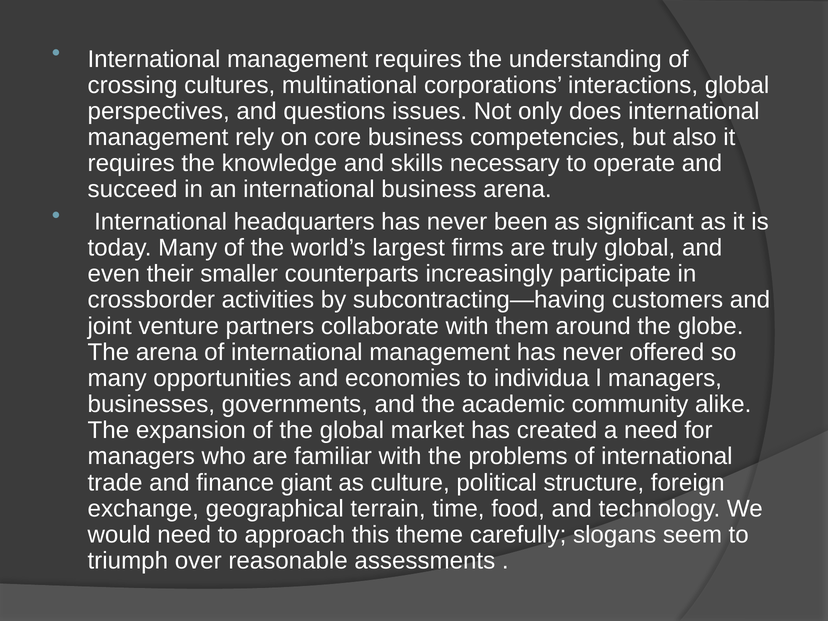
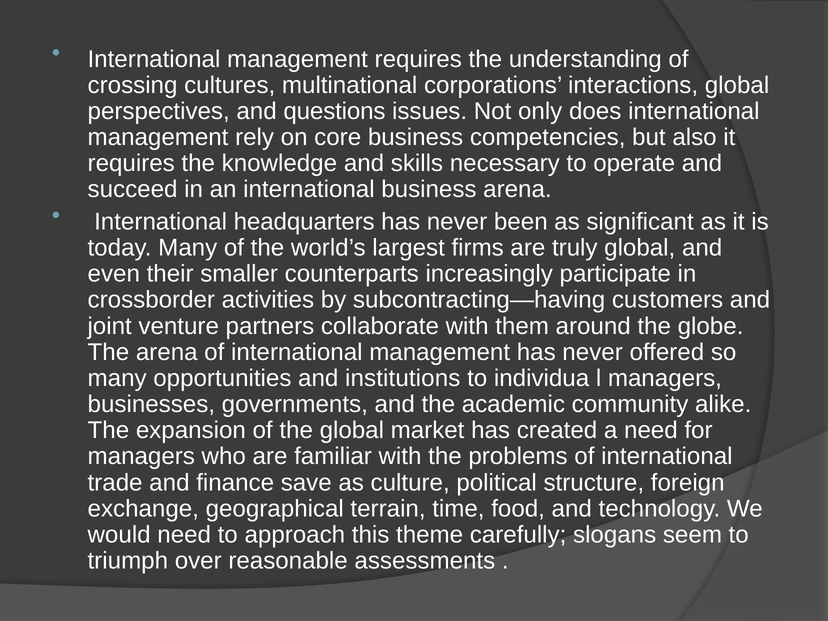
economies: economies -> institutions (403, 378)
giant: giant -> save (306, 483)
